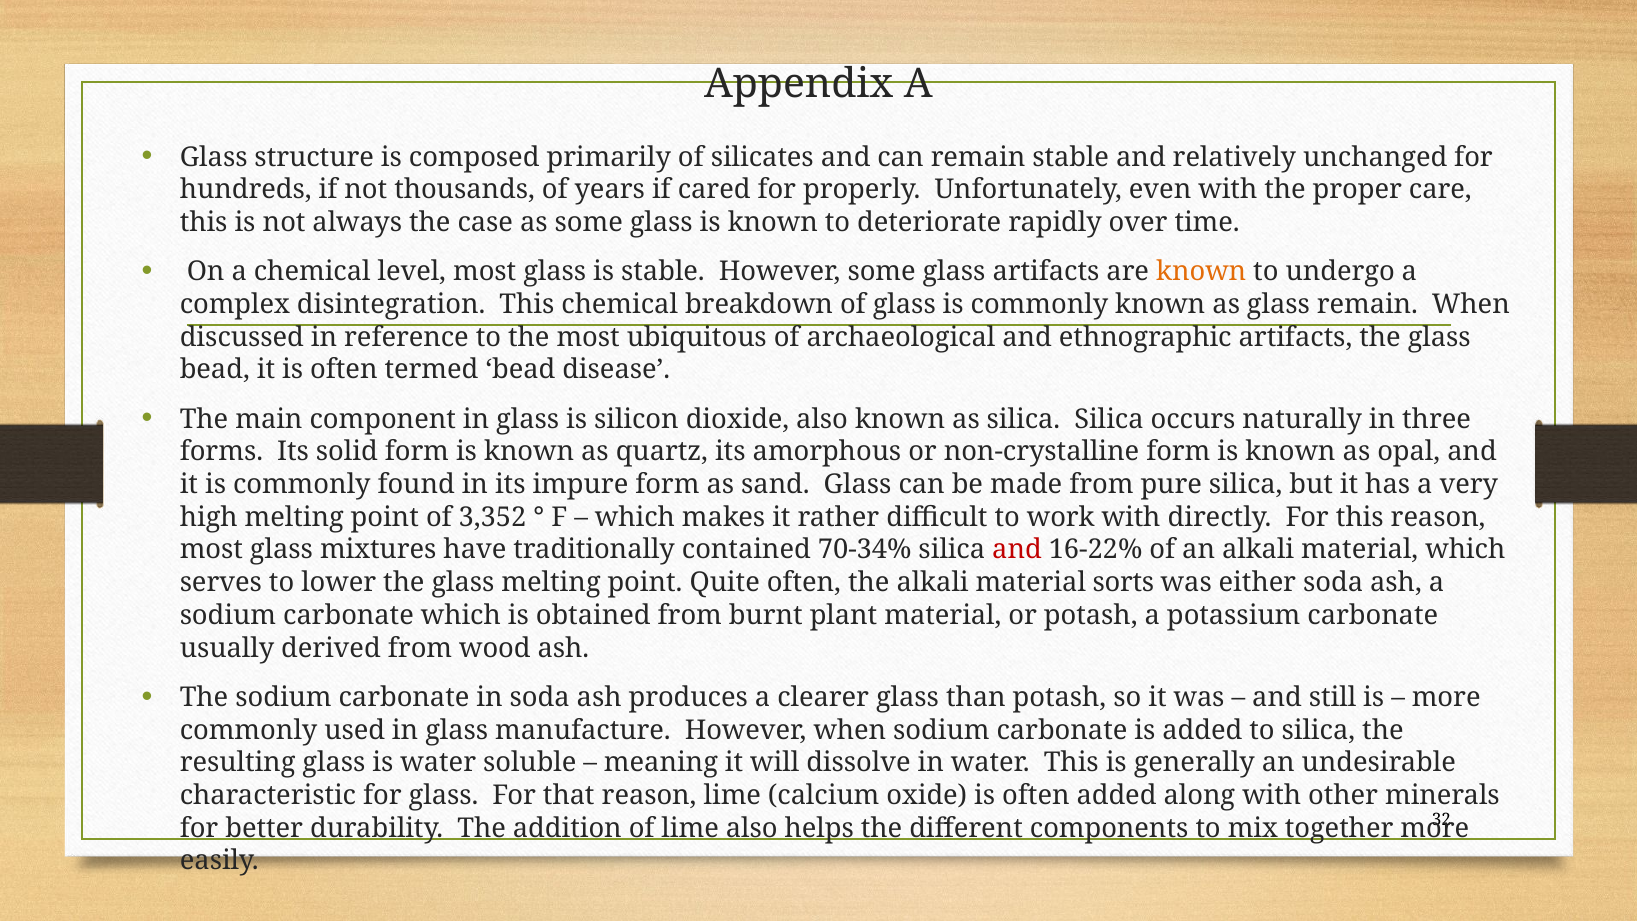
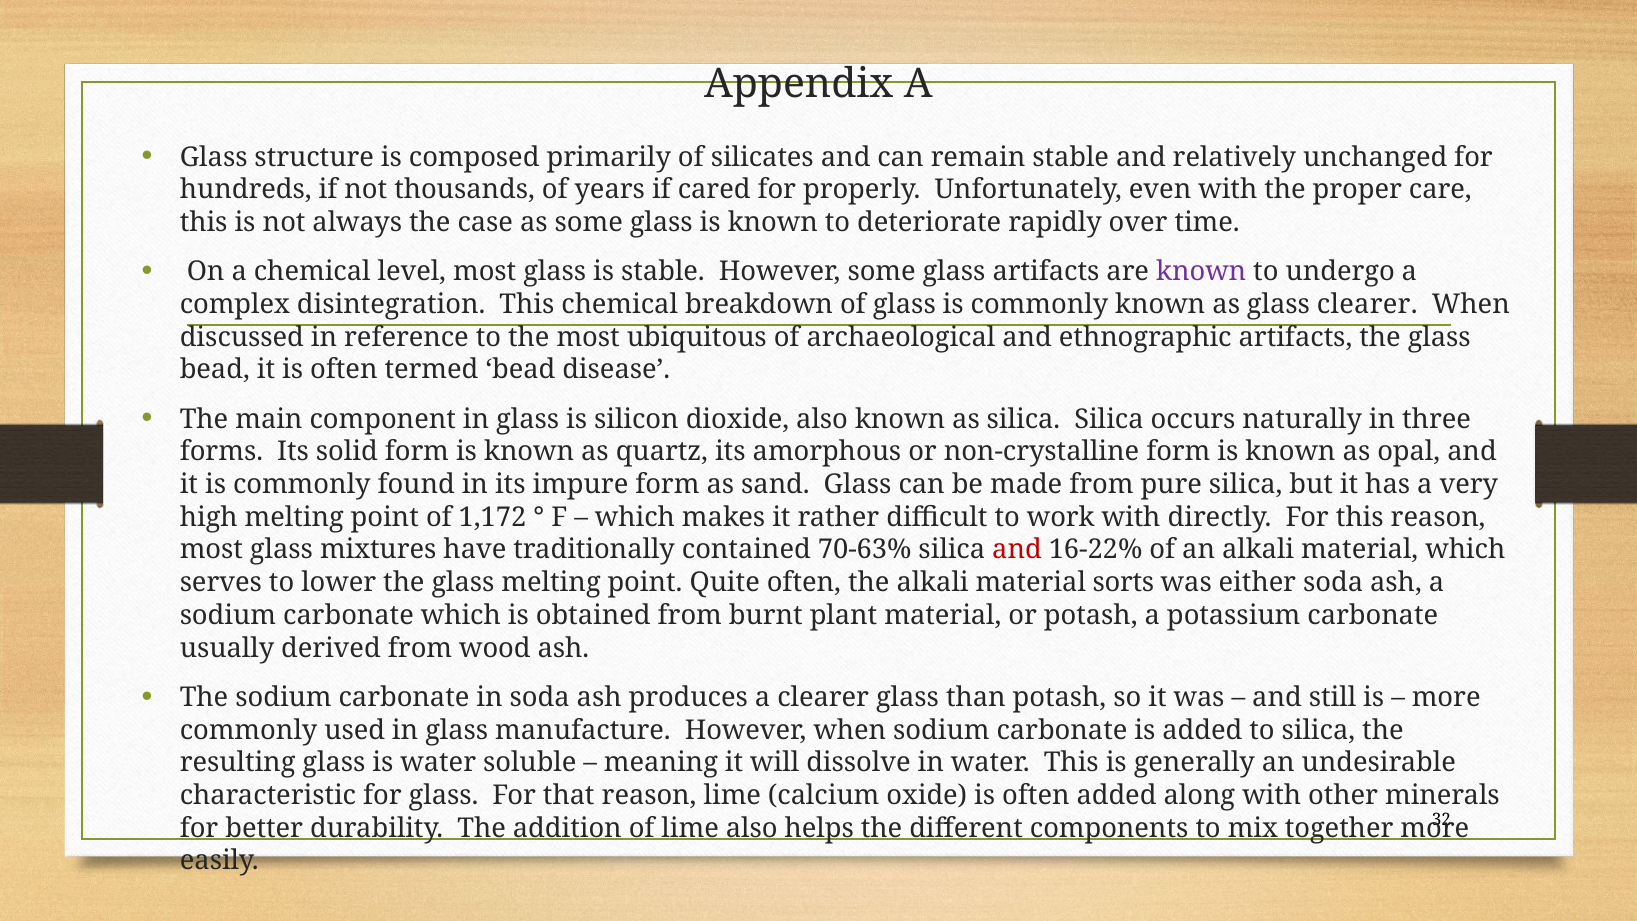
known colour: orange -> purple (1201, 272)
glass remain: remain -> clearer (1367, 304)
3,352: 3,352 -> 1,172 (493, 517)
70-34%: 70-34% -> 70-63% (865, 550)
